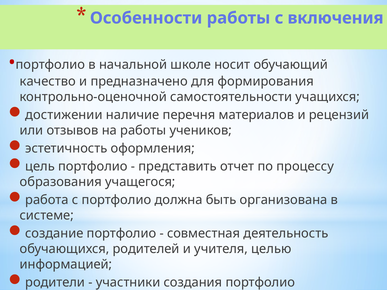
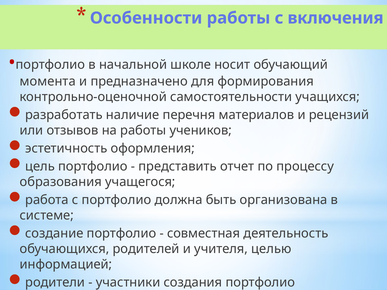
качество: качество -> момента (48, 81)
достижении: достижении -> разработать (64, 115)
